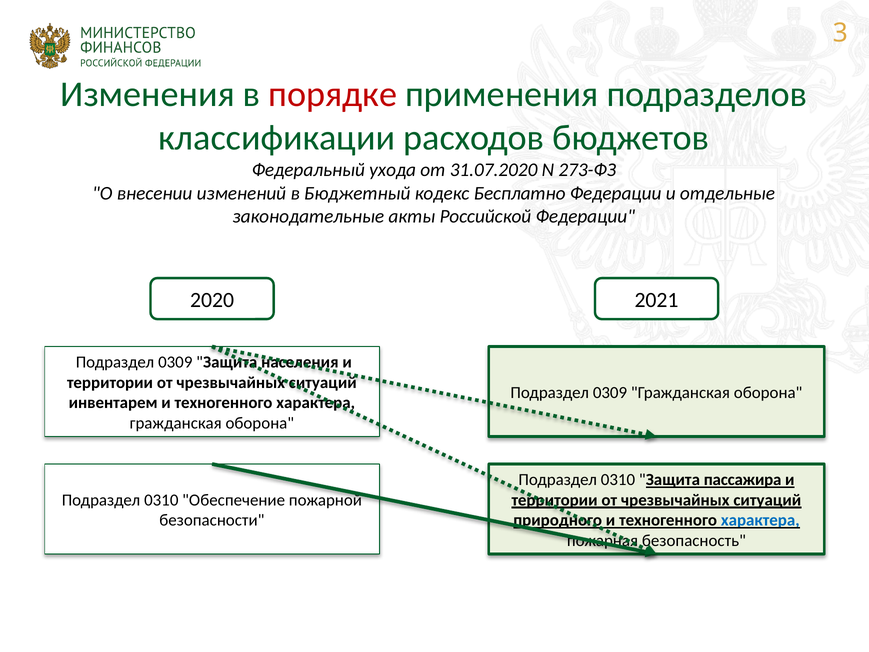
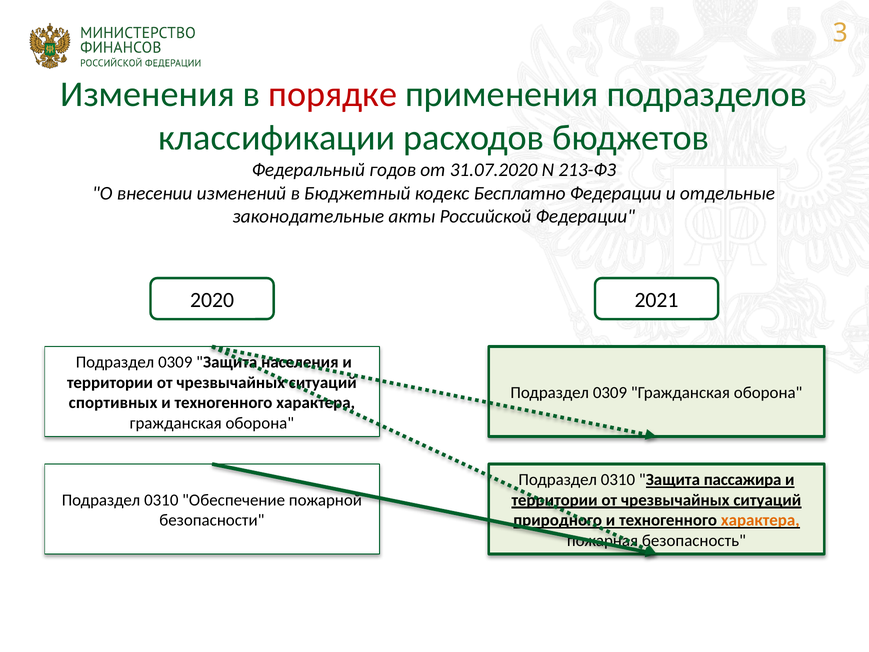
ухода: ухода -> годов (393, 170)
273-ФЗ: 273-ФЗ -> 213-ФЗ (587, 170)
инвентарем: инвентарем -> спортивных (113, 403)
характера colour: blue -> orange (760, 520)
